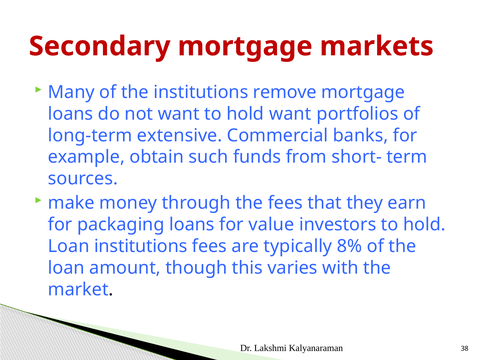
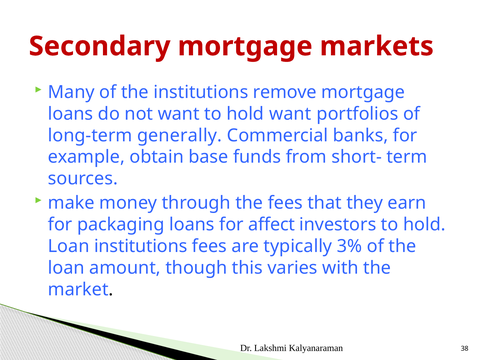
extensive: extensive -> generally (180, 135)
such: such -> base (208, 157)
value: value -> affect (272, 225)
8%: 8% -> 3% (350, 246)
